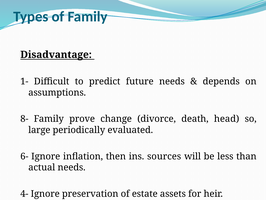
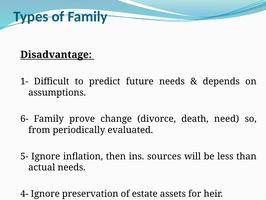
8-: 8- -> 6- (24, 119)
head: head -> need (227, 119)
large: large -> from (39, 130)
6-: 6- -> 5- (24, 156)
